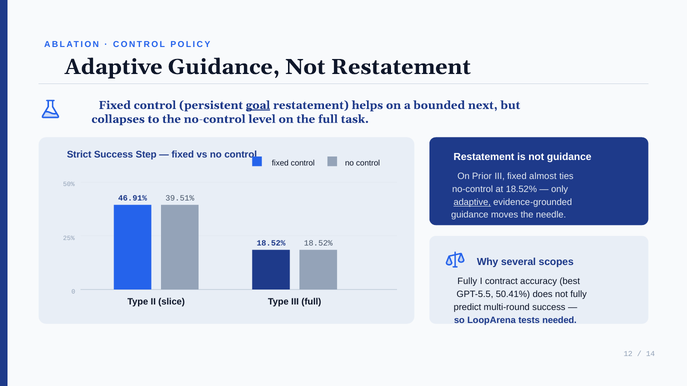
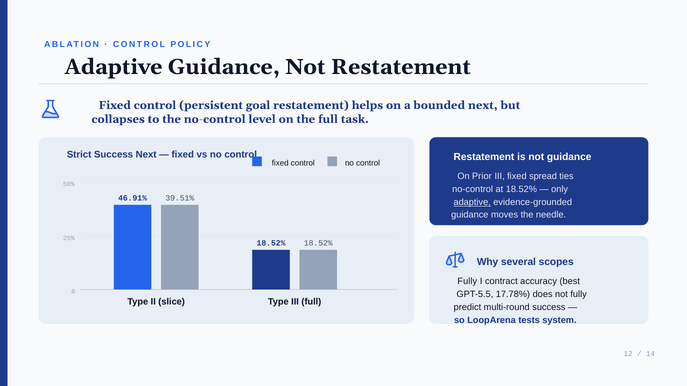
goal underline: present -> none (258, 105)
Success Step: Step -> Next (146, 155)
almost: almost -> spread (543, 177)
50.41%: 50.41% -> 17.78% (513, 295)
needed: needed -> system (559, 320)
